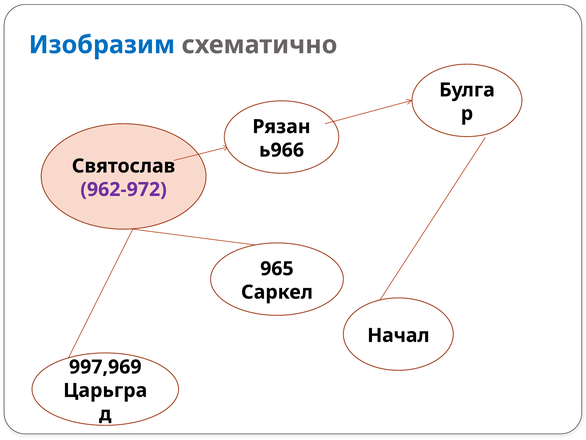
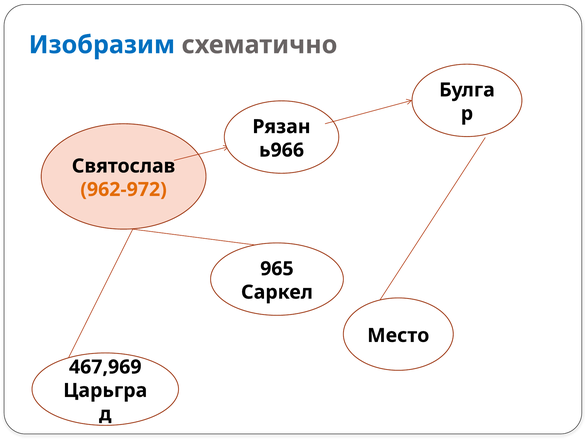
962-972 colour: purple -> orange (124, 189)
Начал: Начал -> Место (398, 335)
997,969: 997,969 -> 467,969 (105, 367)
